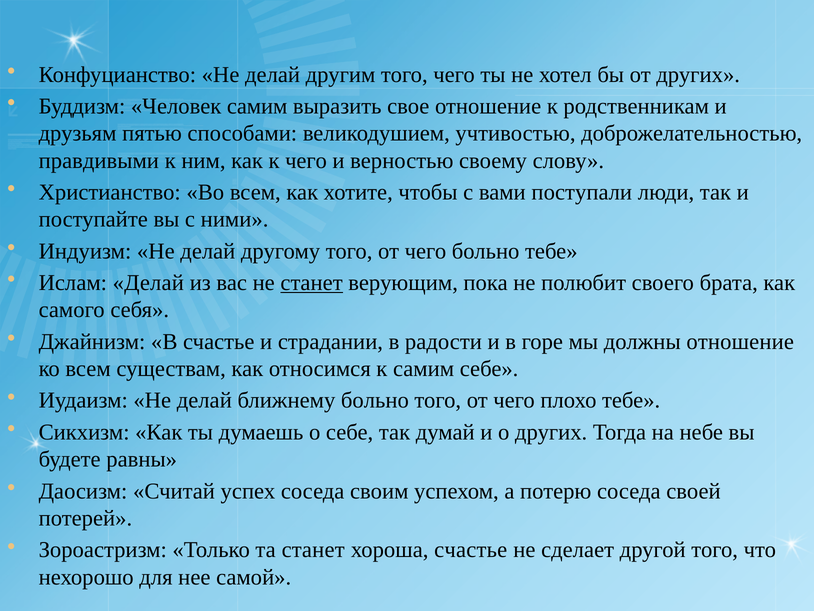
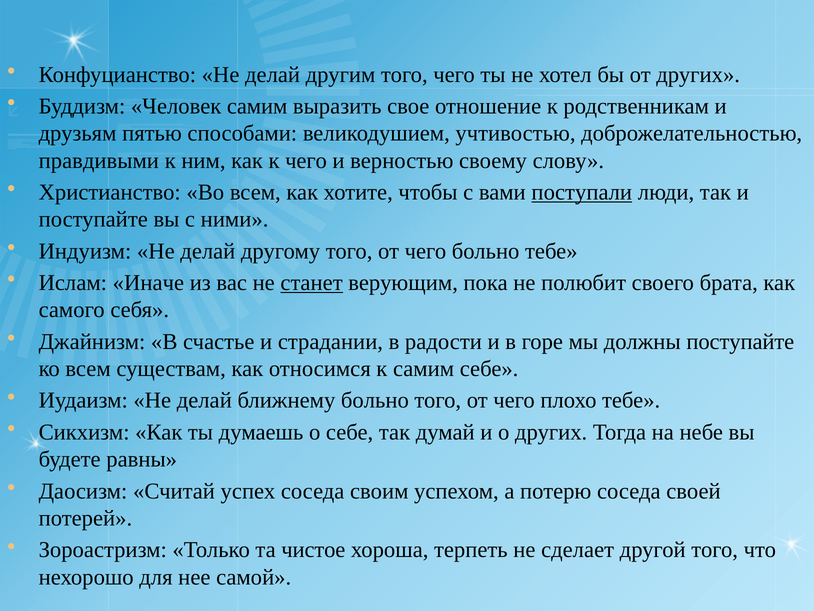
поступали underline: none -> present (582, 192)
Ислам Делай: Делай -> Иначе (148, 283)
должны отношение: отношение -> поступайте (740, 341)
та станет: станет -> чистое (313, 549)
хороша счастье: счастье -> терпеть (471, 549)
